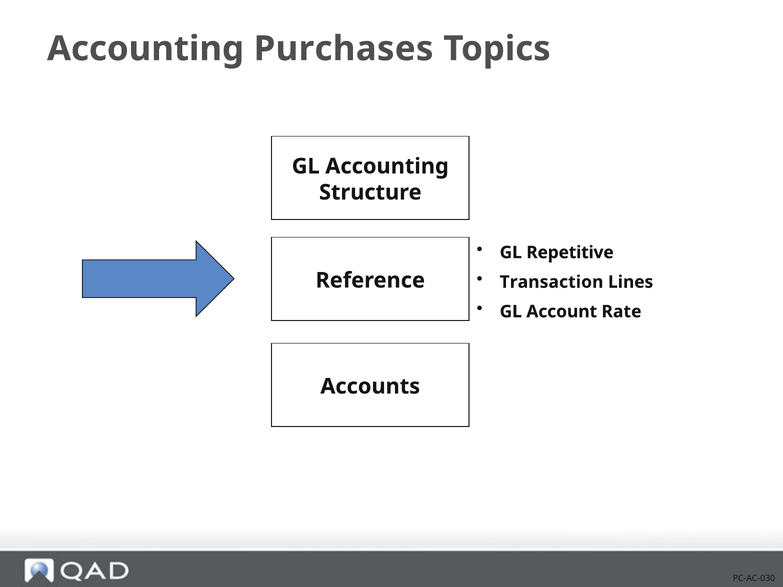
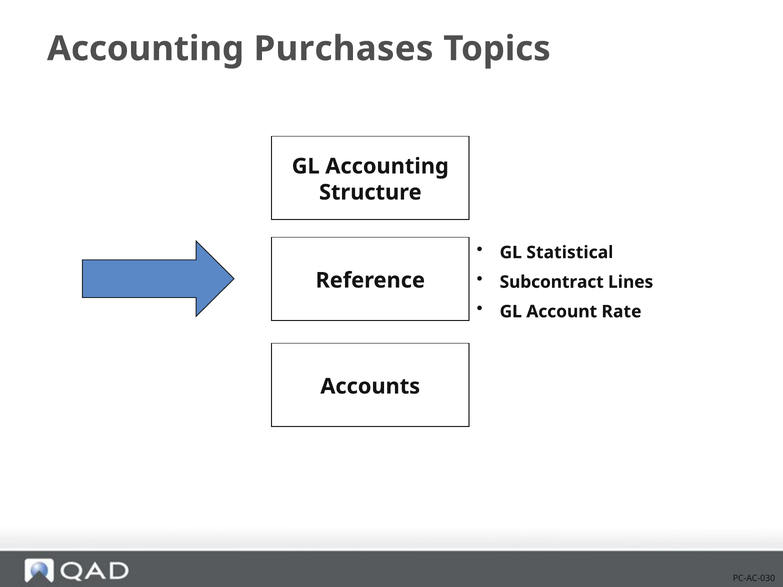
Repetitive: Repetitive -> Statistical (570, 253)
Transaction: Transaction -> Subcontract (552, 282)
